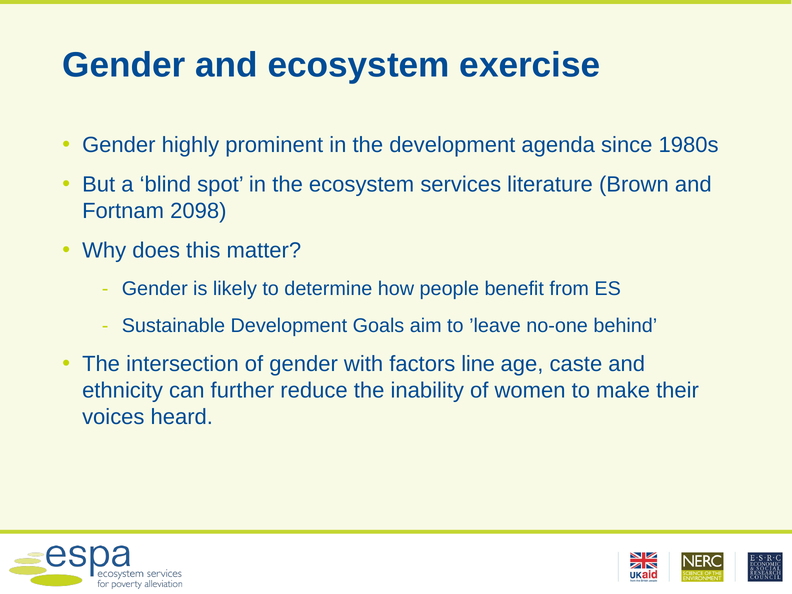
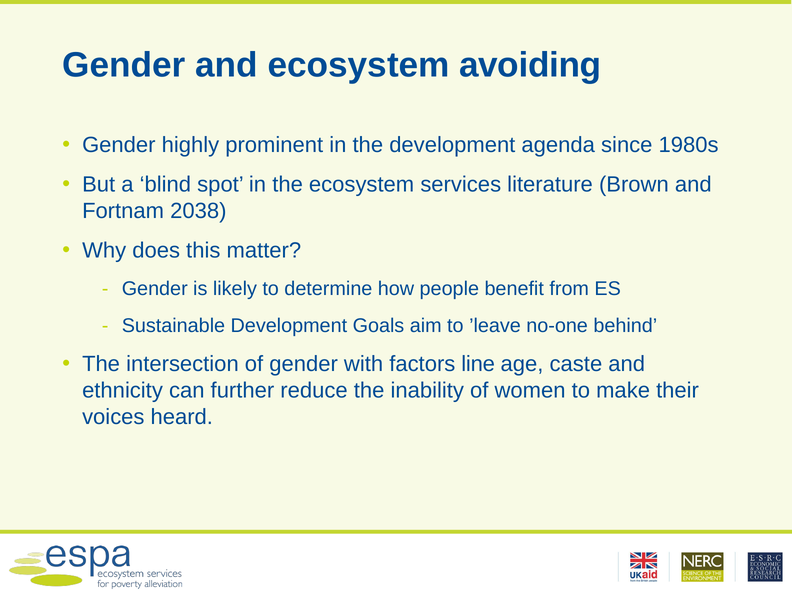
exercise: exercise -> avoiding (530, 65)
2098: 2098 -> 2038 (198, 211)
